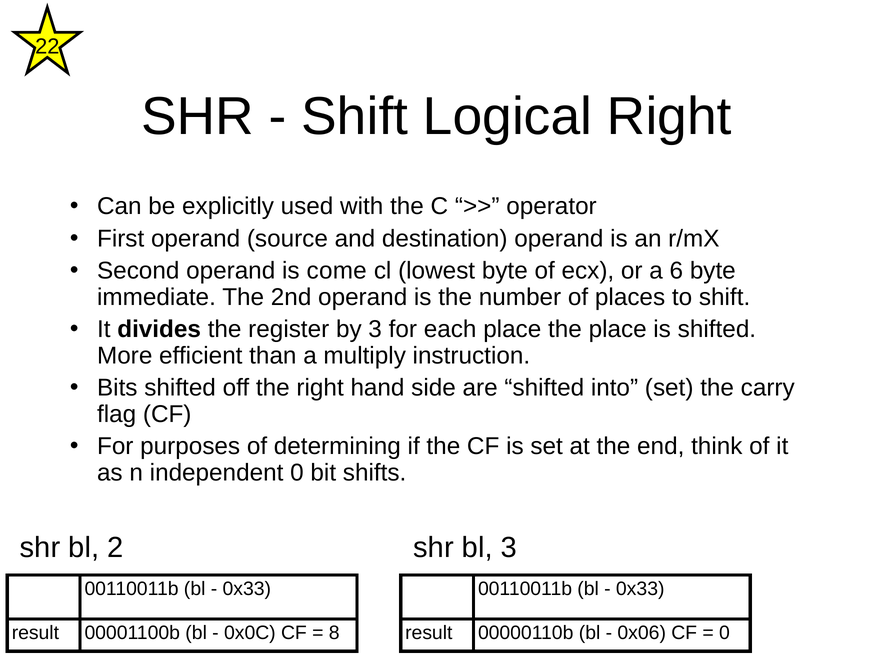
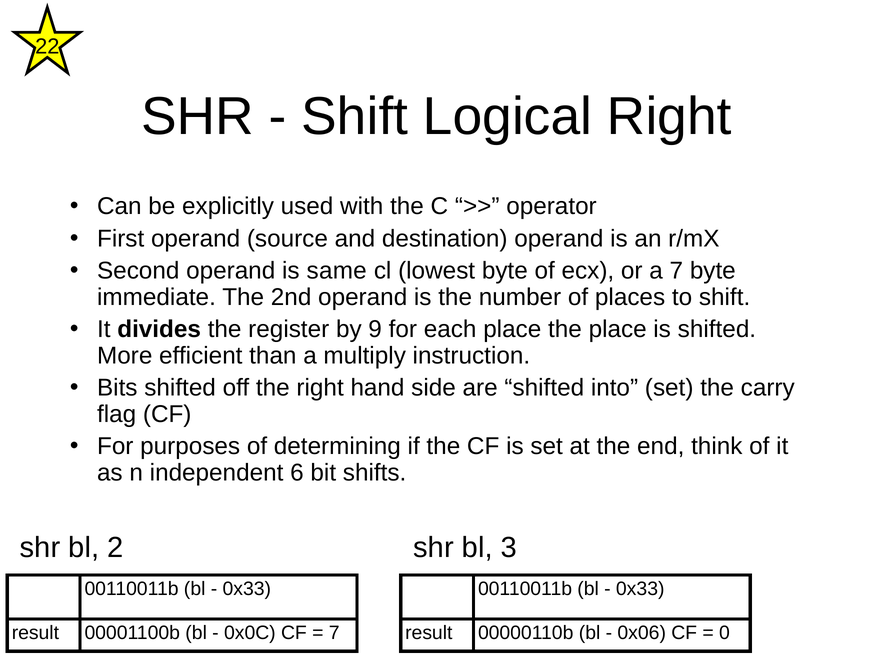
come: come -> same (337, 271)
a 6: 6 -> 7 (676, 271)
by 3: 3 -> 9 (375, 330)
independent 0: 0 -> 6 (297, 473)
8: 8 -> 7 (334, 634)
